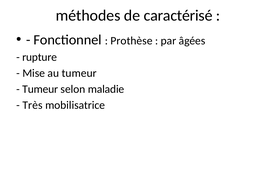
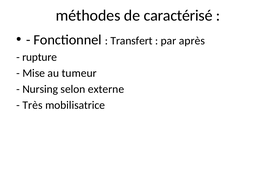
Prothèse: Prothèse -> Transfert (132, 41)
âgées: âgées -> après (192, 41)
Tumeur: Tumeur -> Nursing (40, 89)
maladie: maladie -> externe (106, 89)
